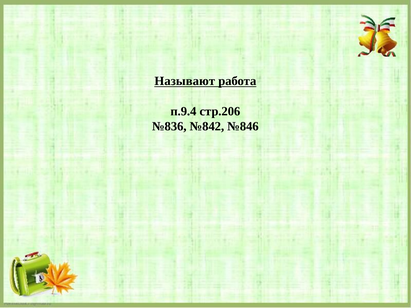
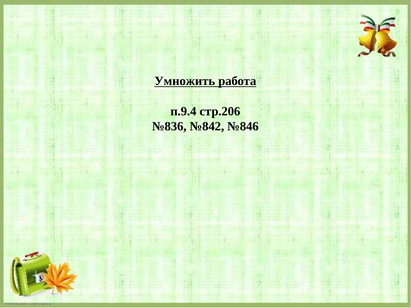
Называют: Называют -> Умножить (185, 81)
